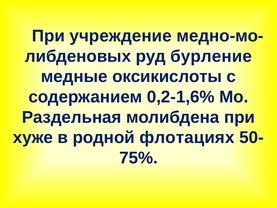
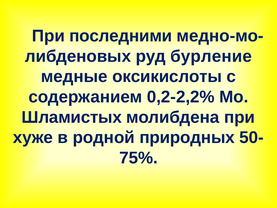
учреждение: учреждение -> последними (121, 36)
0,2-1,6%: 0,2-1,6% -> 0,2-2,2% (181, 97)
Раздельная: Раздельная -> Шламистых (72, 117)
флотациях: флотациях -> природных (187, 137)
